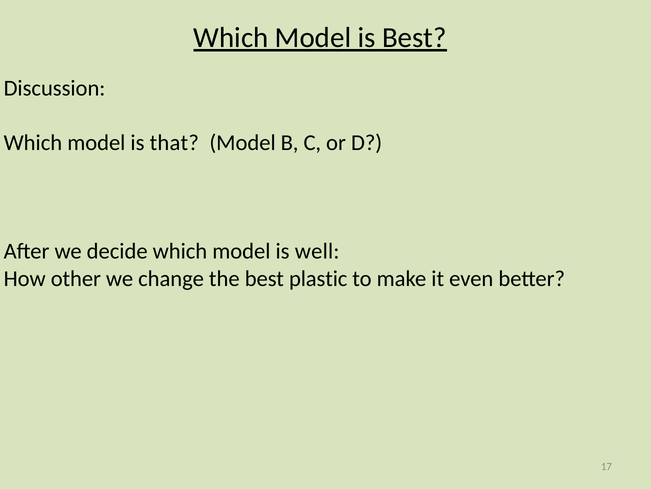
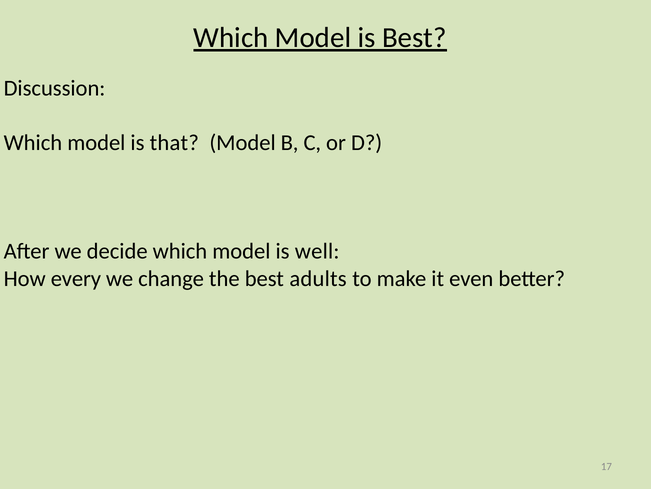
other: other -> every (76, 278)
plastic: plastic -> adults (318, 278)
